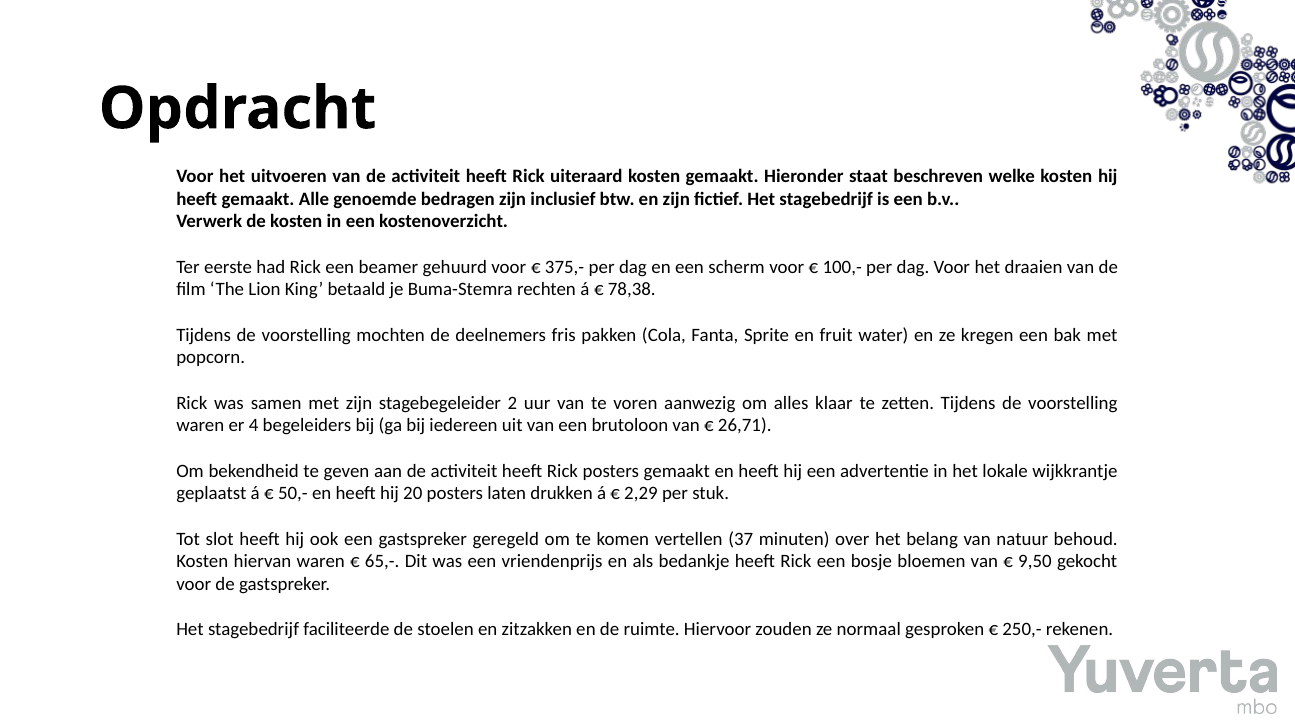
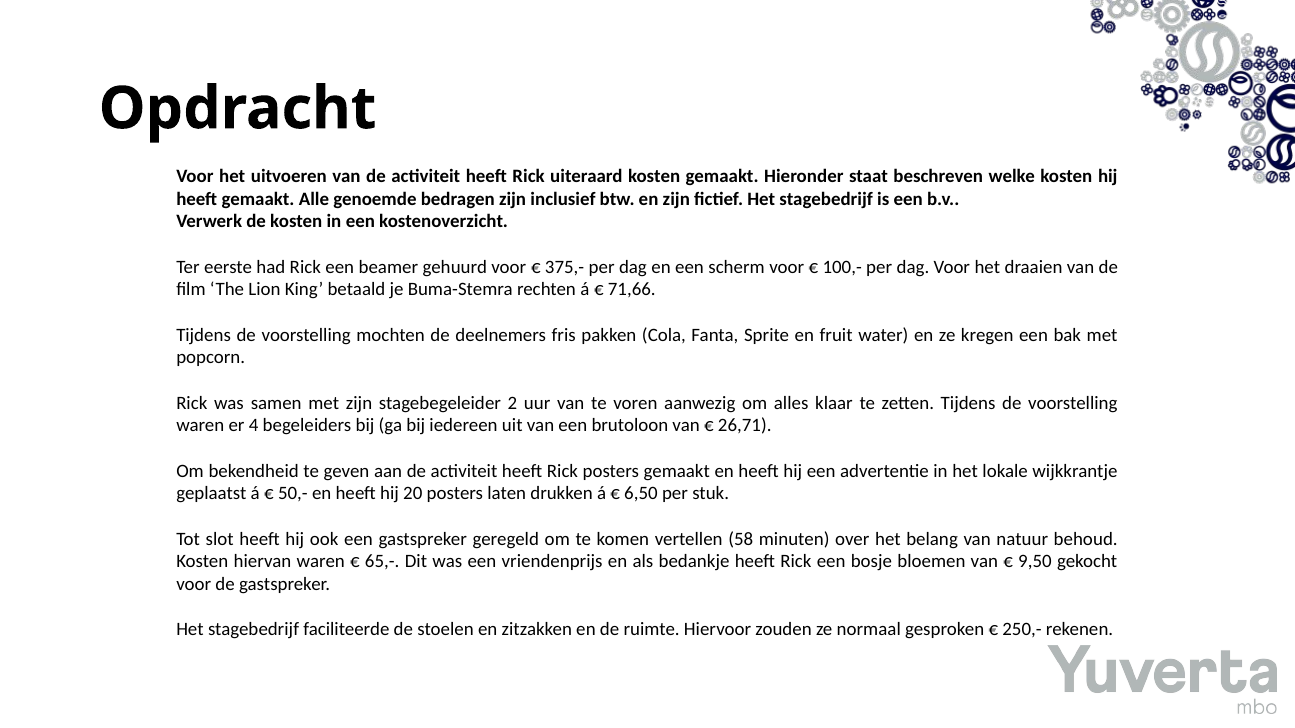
78,38: 78,38 -> 71,66 (632, 290)
2,29: 2,29 -> 6,50 (641, 494)
37: 37 -> 58 (741, 539)
